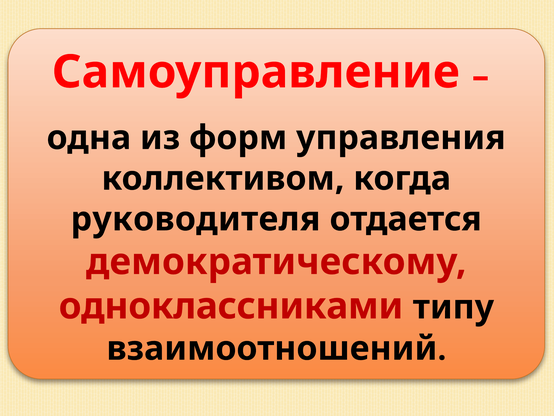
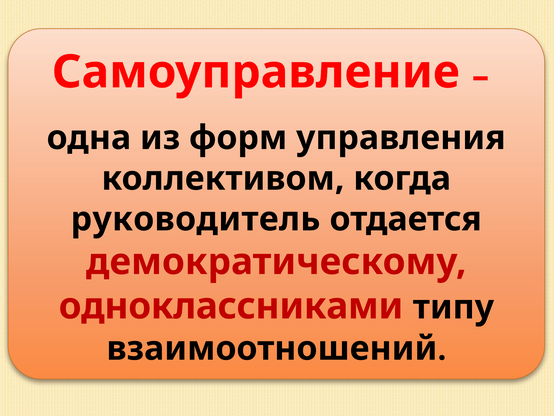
руководителя: руководителя -> руководитель (195, 219)
